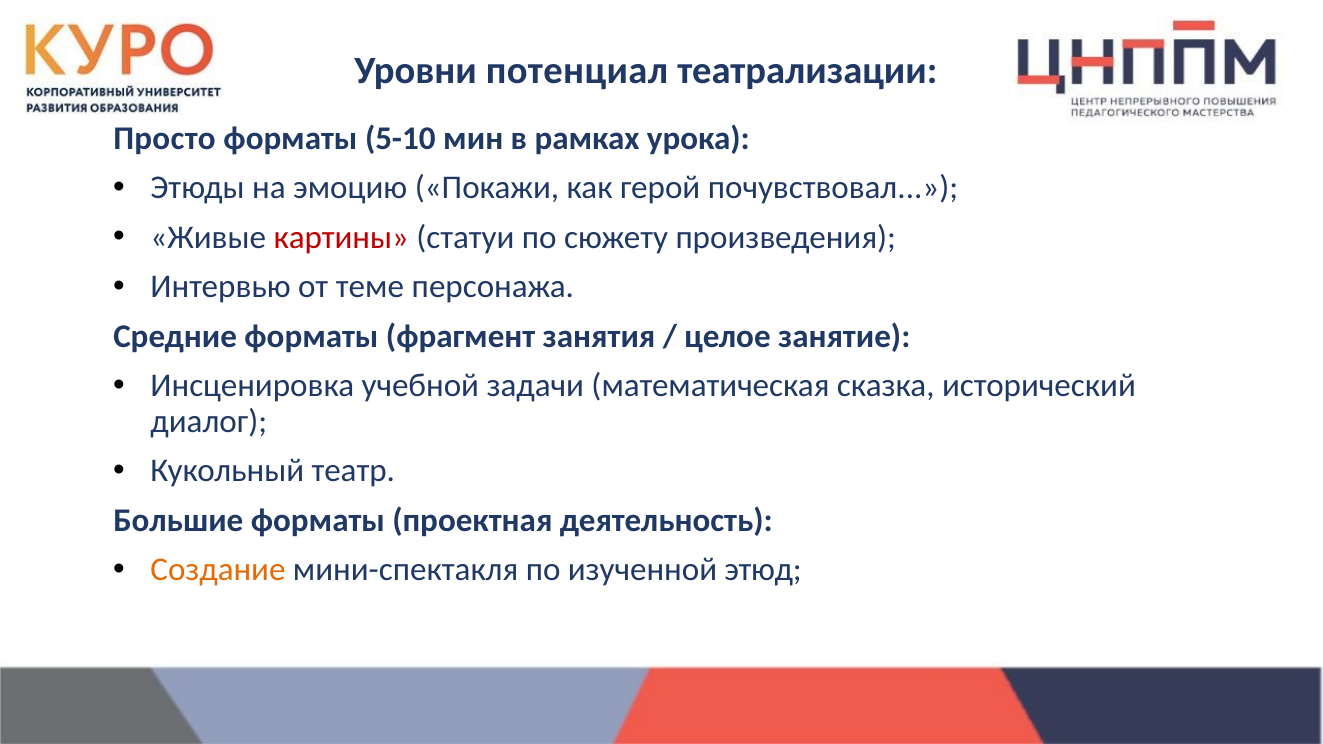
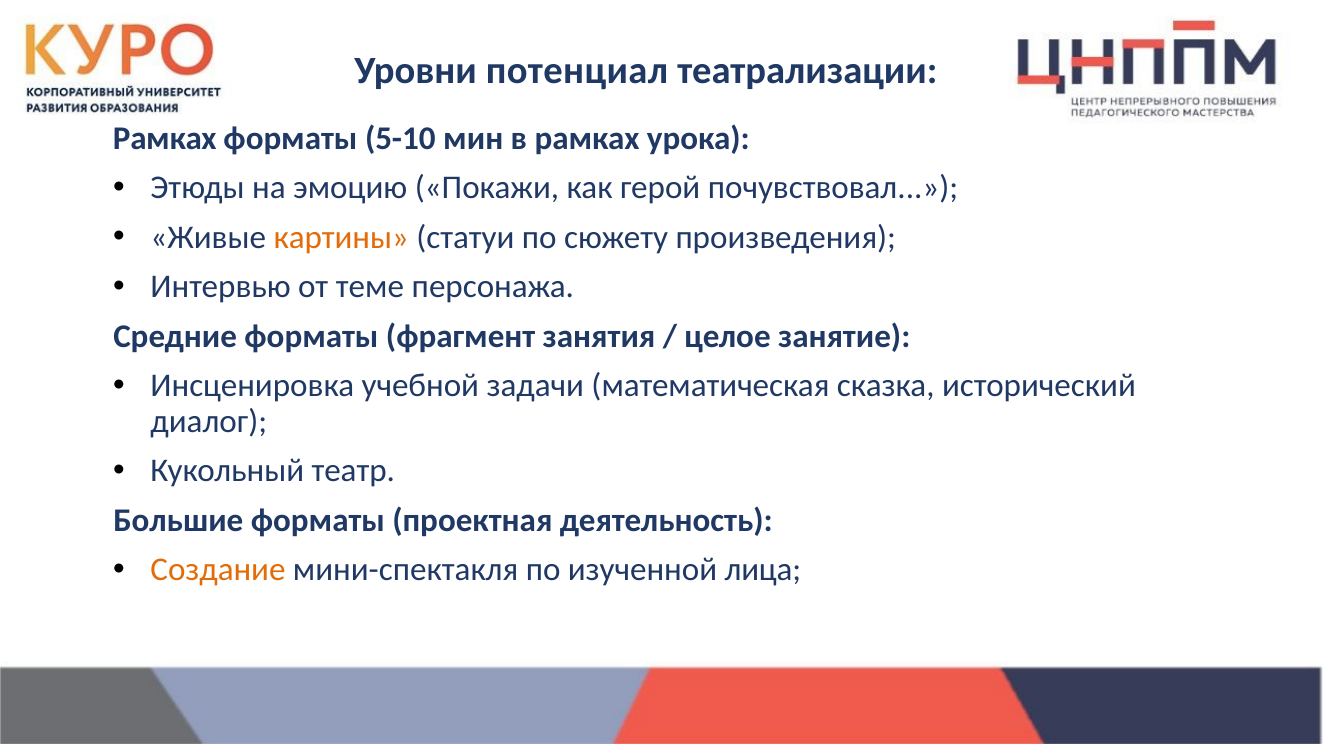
Просто: Просто -> Рамках (165, 138)
картины colour: red -> orange (341, 237)
этюд: этюд -> лица (763, 570)
